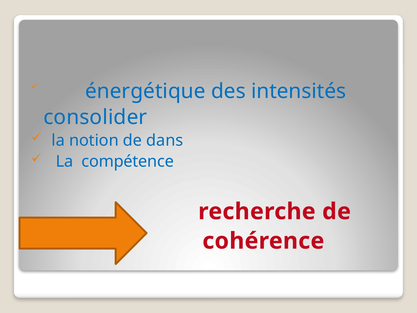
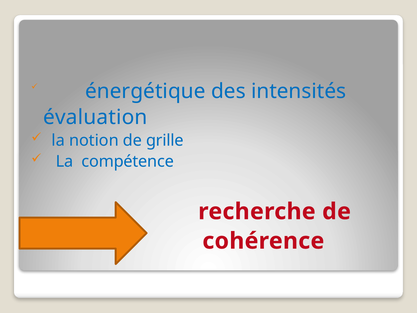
consolider: consolider -> évaluation (95, 117)
dans: dans -> grille (165, 140)
